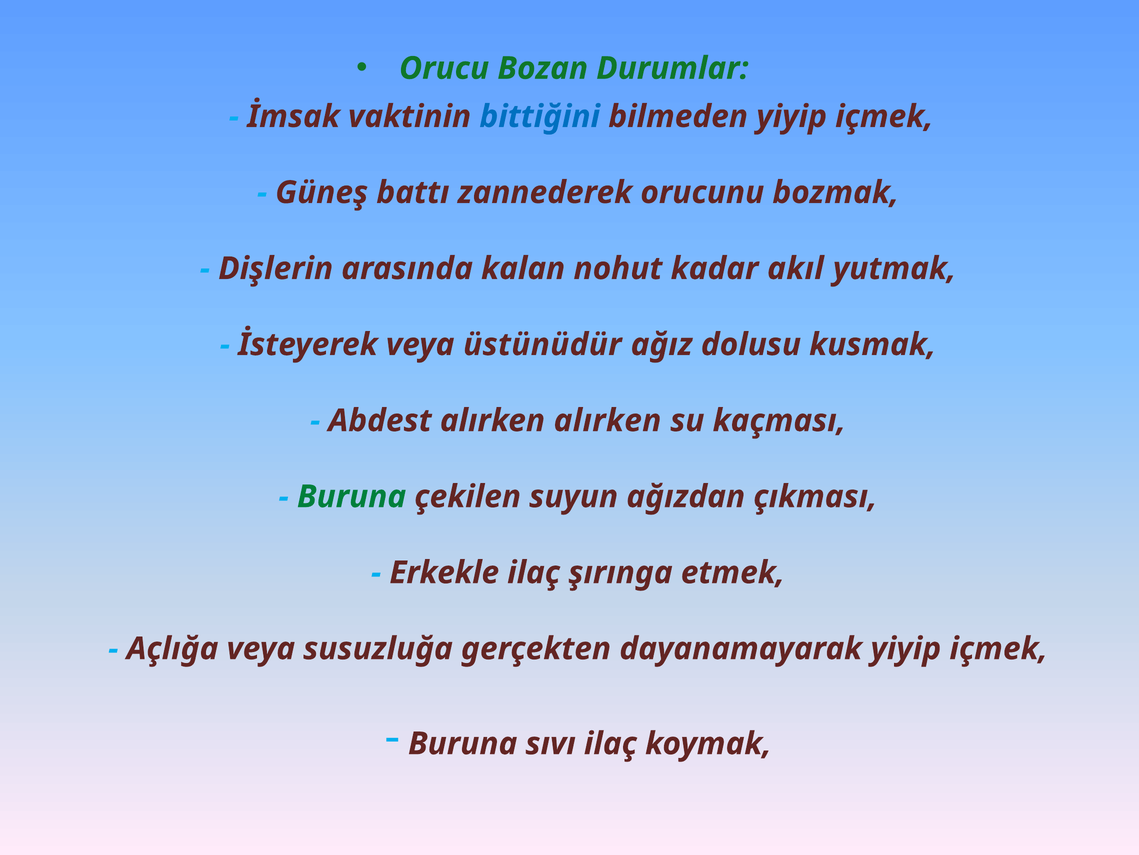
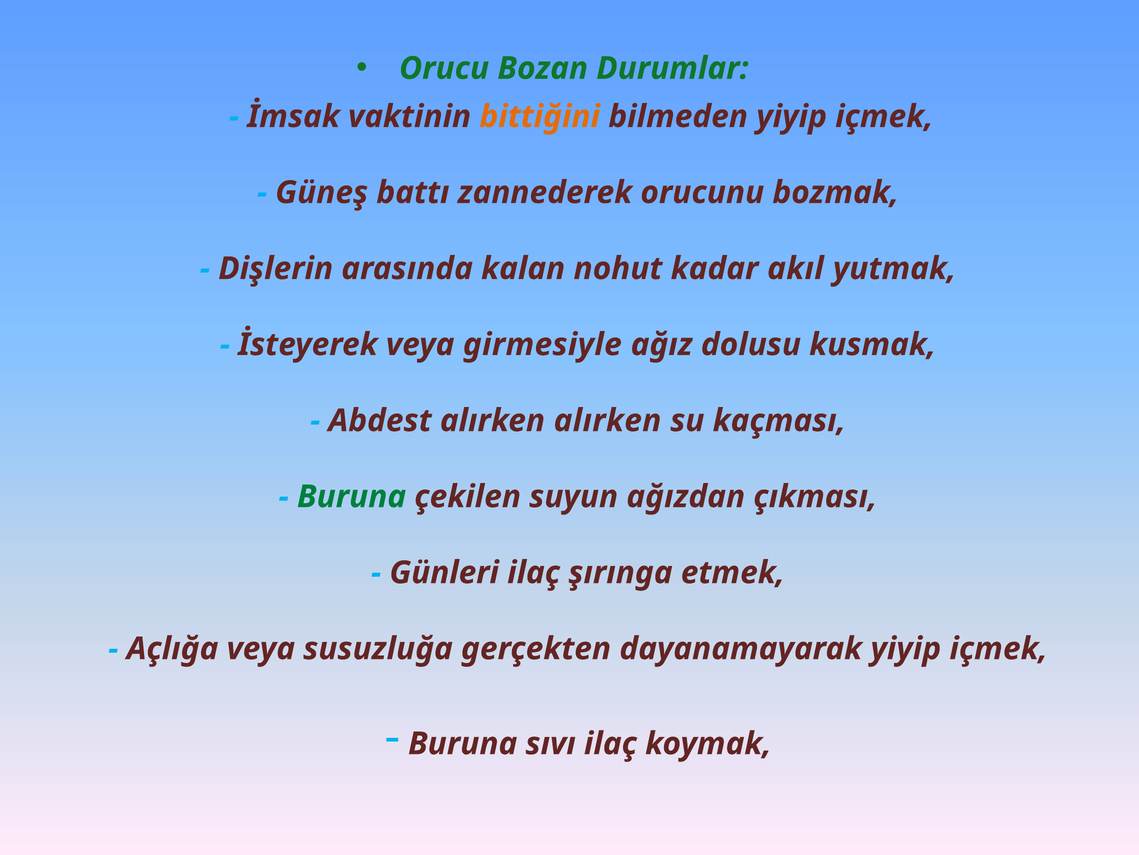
bittiğini colour: blue -> orange (540, 116)
üstünüdür: üstünüdür -> girmesiyle (542, 344)
Erkekle: Erkekle -> Günleri (444, 572)
